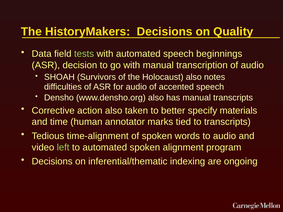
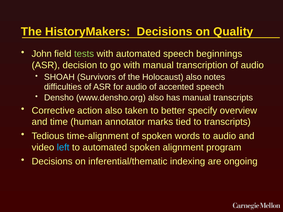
Data: Data -> John (42, 54)
materials: materials -> overview (238, 111)
left colour: light green -> light blue (63, 147)
